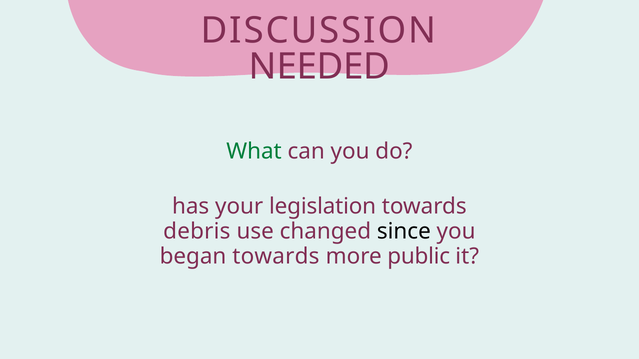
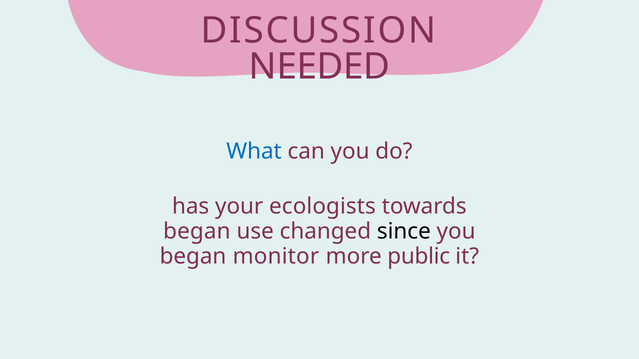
What colour: green -> blue (254, 151)
legislation: legislation -> ecologists (322, 207)
debris: debris -> began (197, 232)
began towards: towards -> monitor (276, 257)
